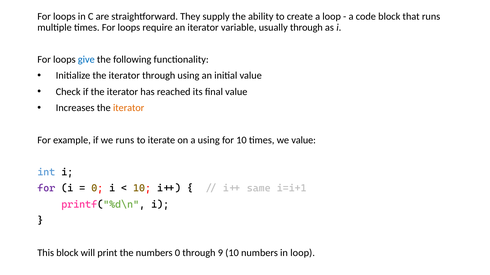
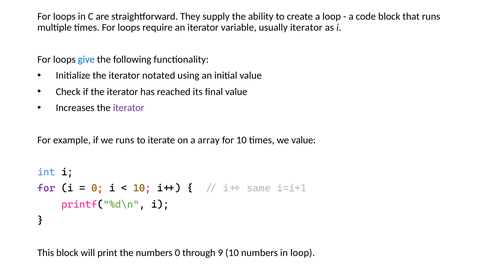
usually through: through -> iterator (306, 27)
iterator through: through -> notated (159, 76)
iterator colour: orange -> purple (129, 108)
a using: using -> array (209, 140)
